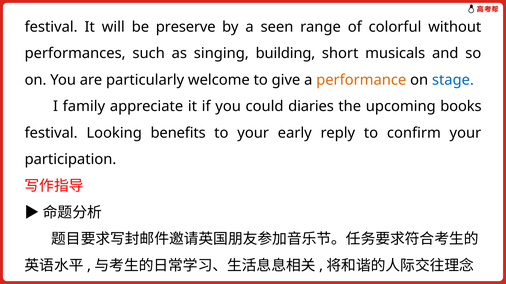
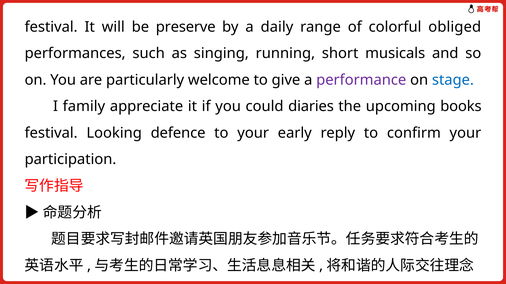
seen: seen -> daily (277, 27)
without: without -> obliged (455, 27)
building: building -> running (285, 53)
performance colour: orange -> purple (361, 80)
benefits: benefits -> defence (178, 133)
